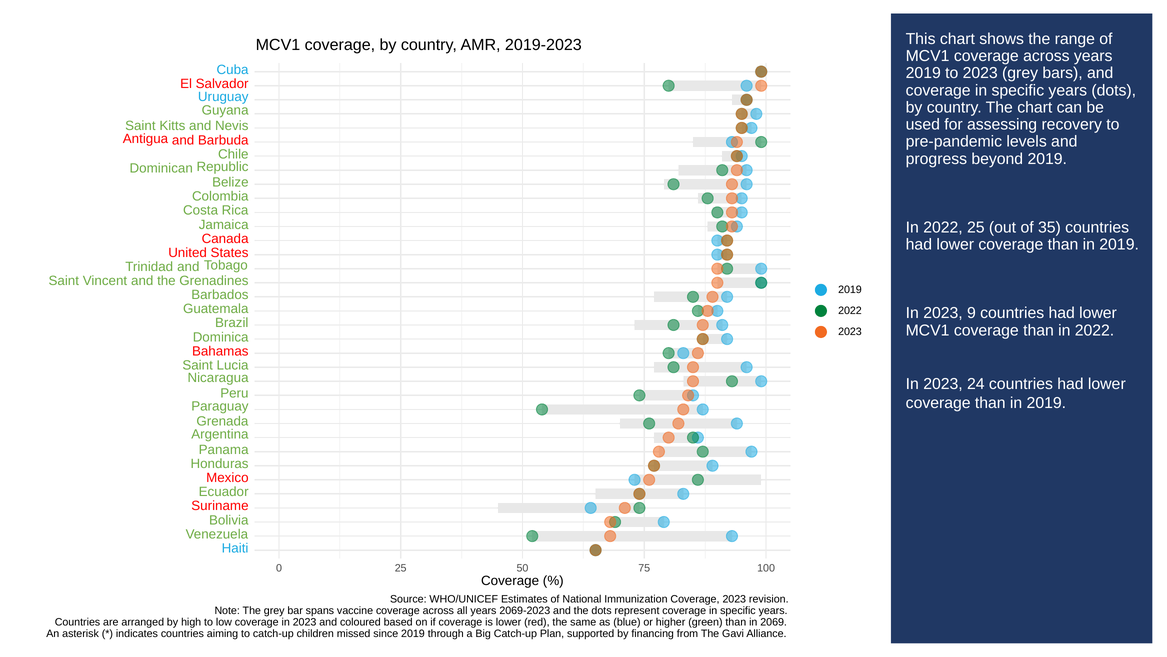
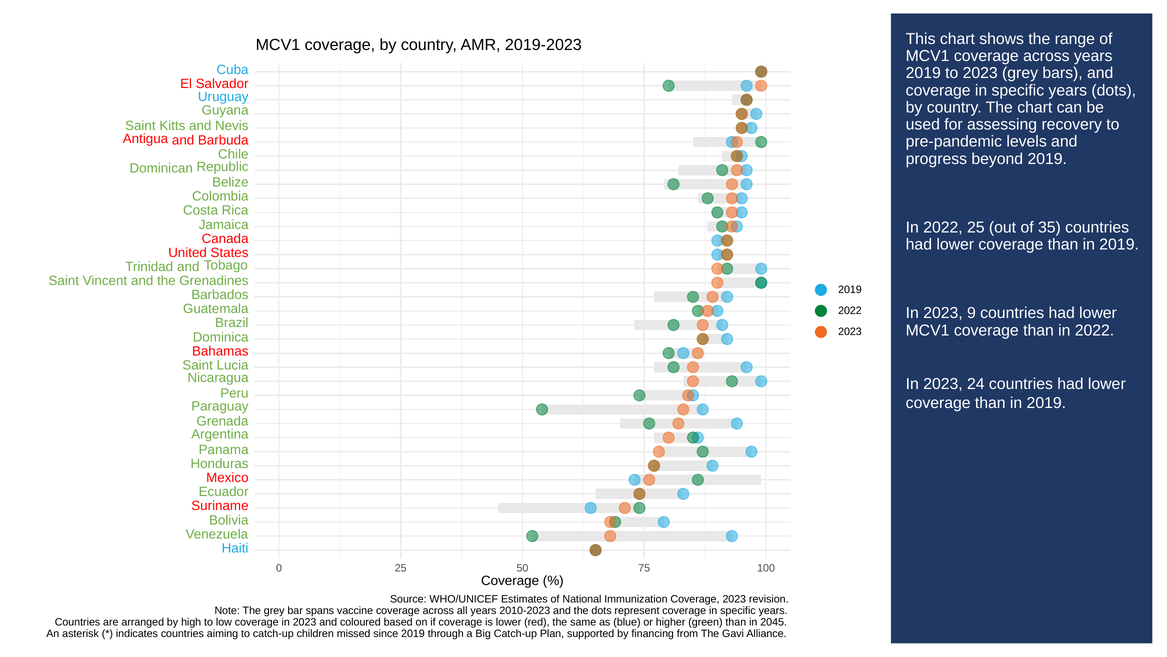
2069-2023: 2069-2023 -> 2010-2023 (525, 610)
2069: 2069 -> 2045 (774, 622)
